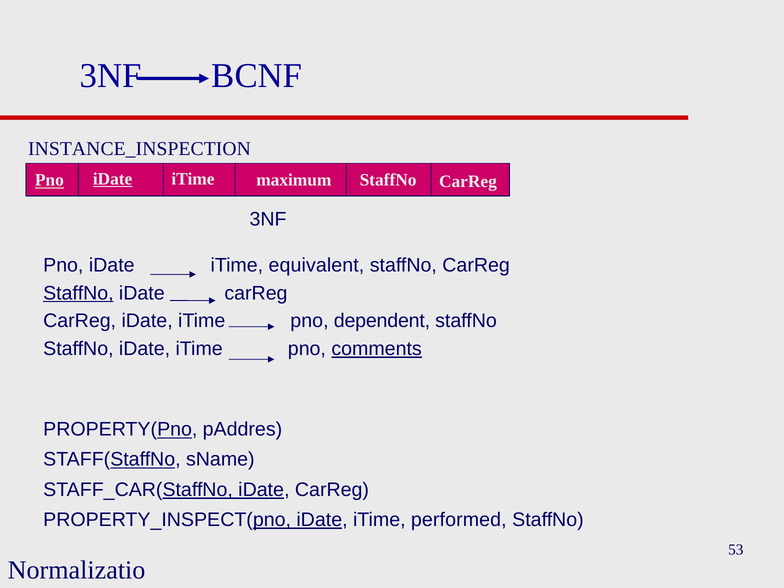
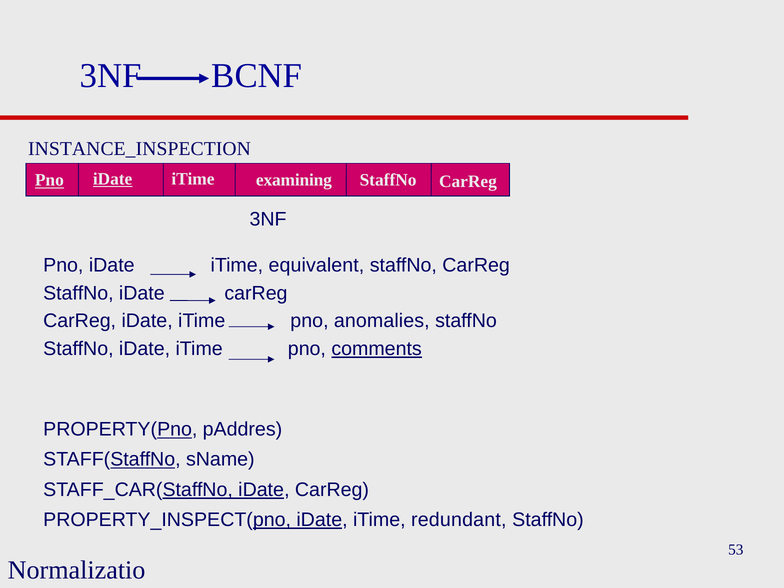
maximum: maximum -> examining (294, 180)
StaffNo underline: present -> none (78, 293)
dependent: dependent -> anomalies (382, 321)
performed: performed -> redundant (459, 520)
